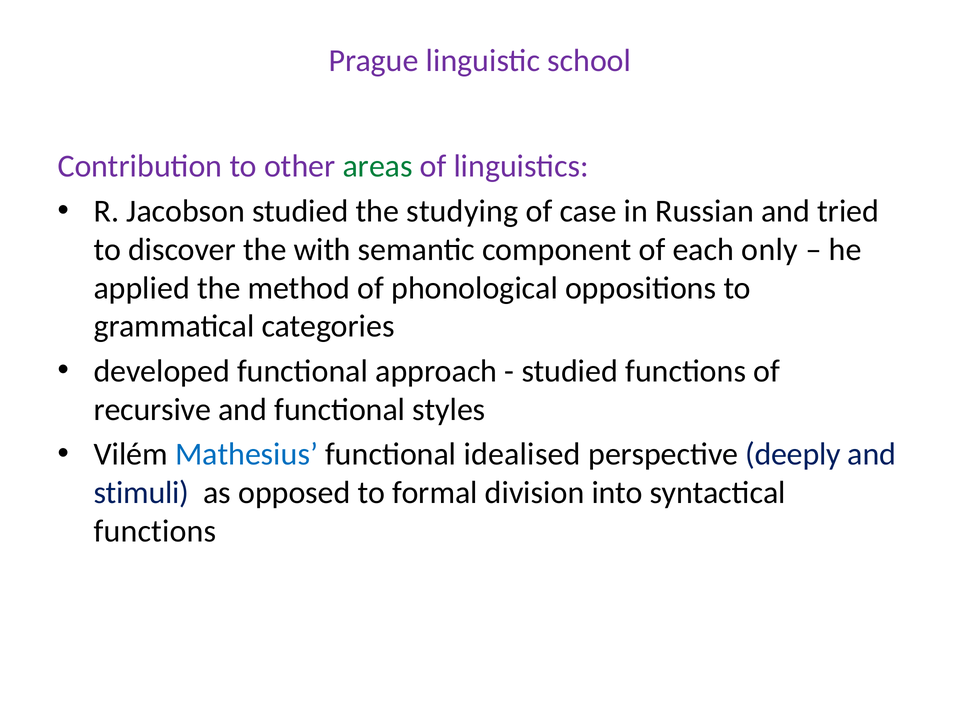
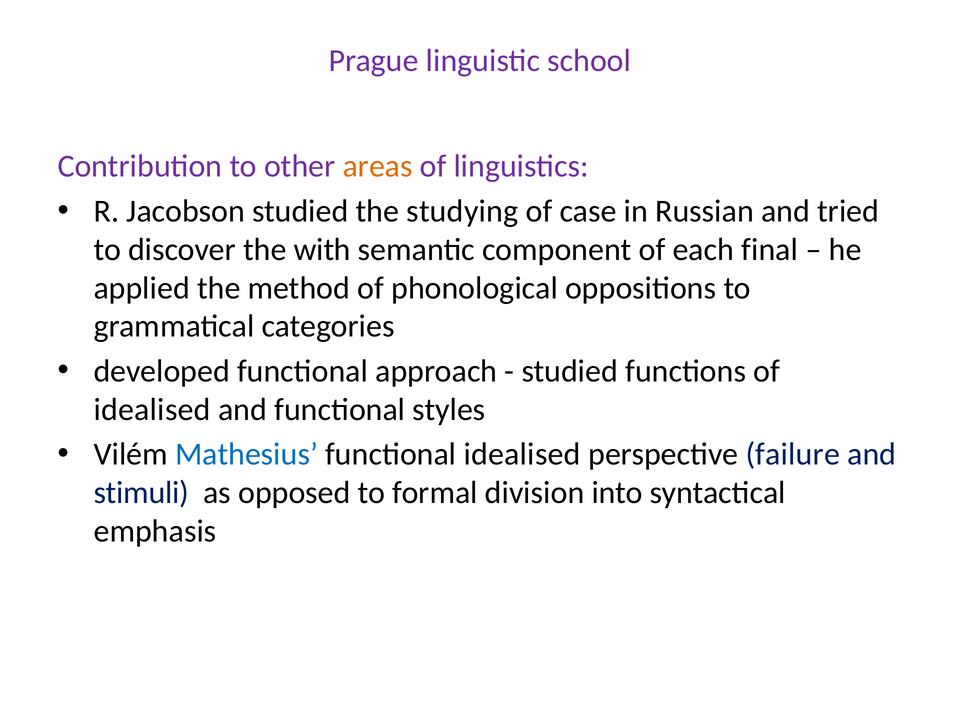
areas colour: green -> orange (378, 166)
only: only -> final (770, 250)
recursive: recursive -> idealised (152, 410)
deeply: deeply -> failure (793, 454)
functions: functions -> emphasis (155, 531)
